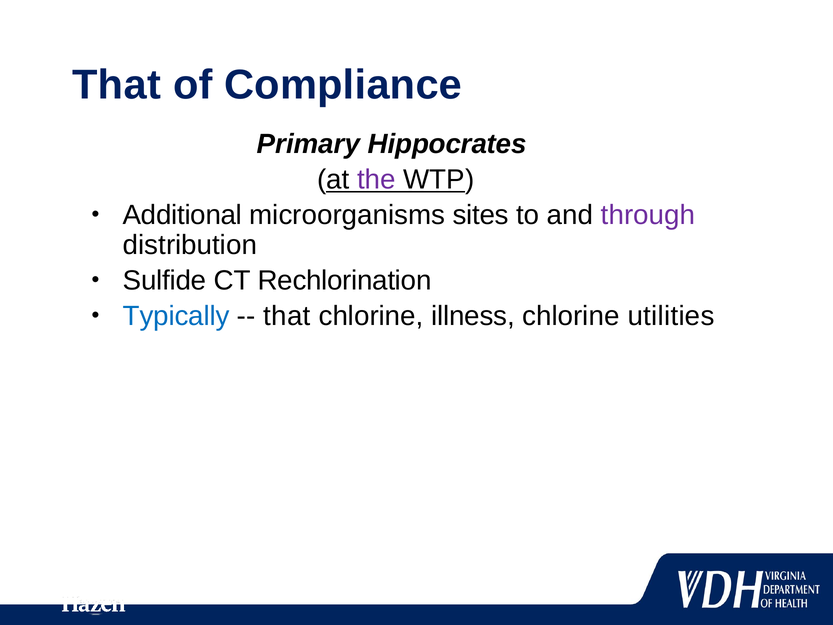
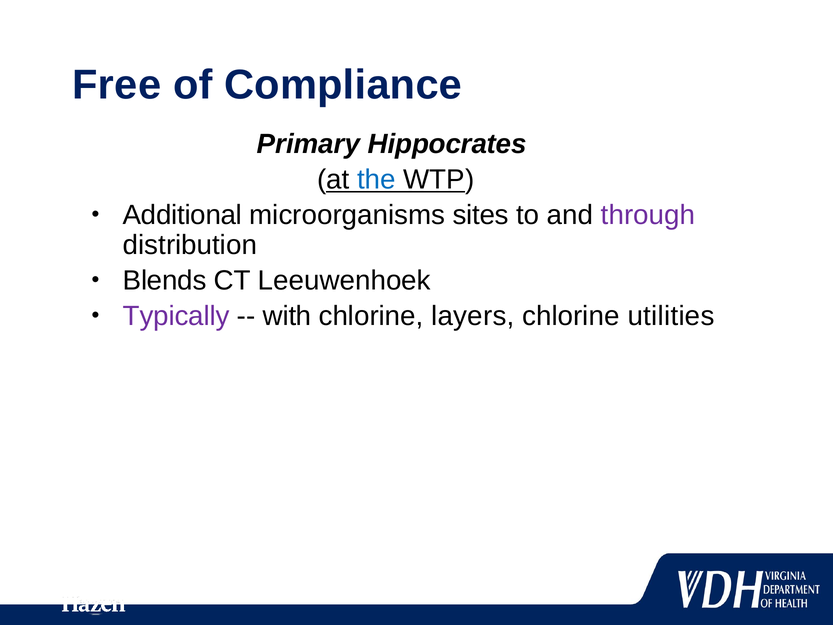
That: That -> Free (117, 85)
the colour: purple -> blue (376, 179)
Sulfide: Sulfide -> Blends (165, 280)
Rechlorination: Rechlorination -> Leeuwenhoek (344, 280)
Typically colour: blue -> purple (176, 316)
that: that -> with (287, 316)
illness: illness -> layers (473, 316)
